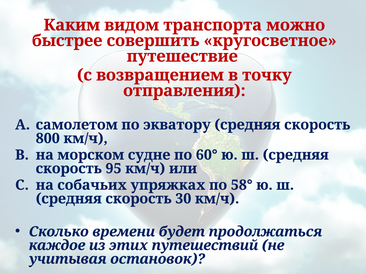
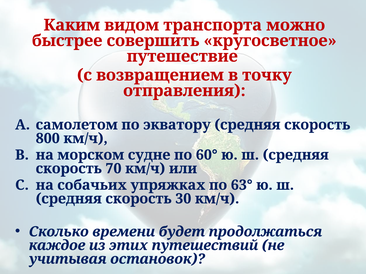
95: 95 -> 70 (113, 169)
58°: 58° -> 63° (242, 185)
